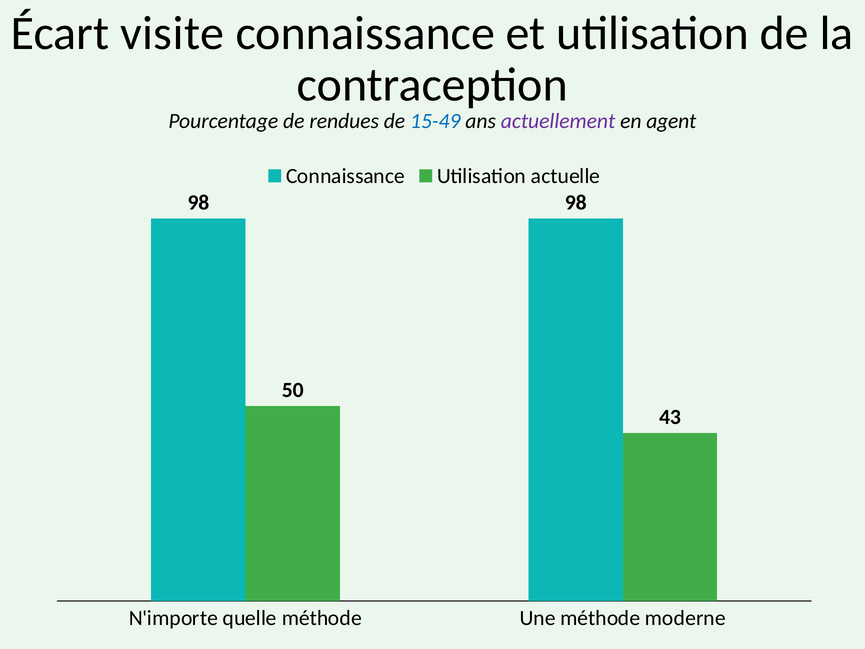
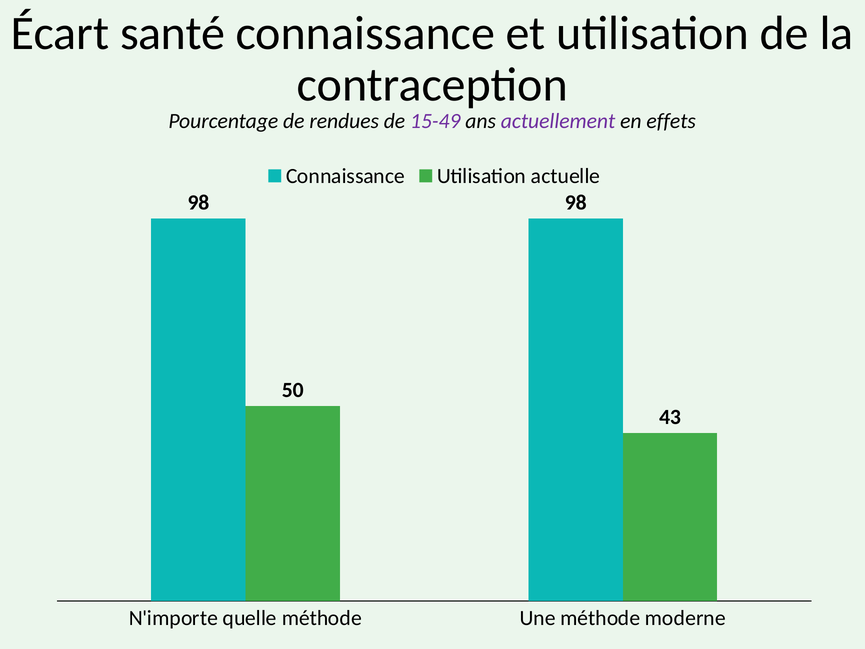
visite: visite -> santé (173, 33)
15-49 colour: blue -> purple (435, 121)
agent: agent -> effets (671, 121)
